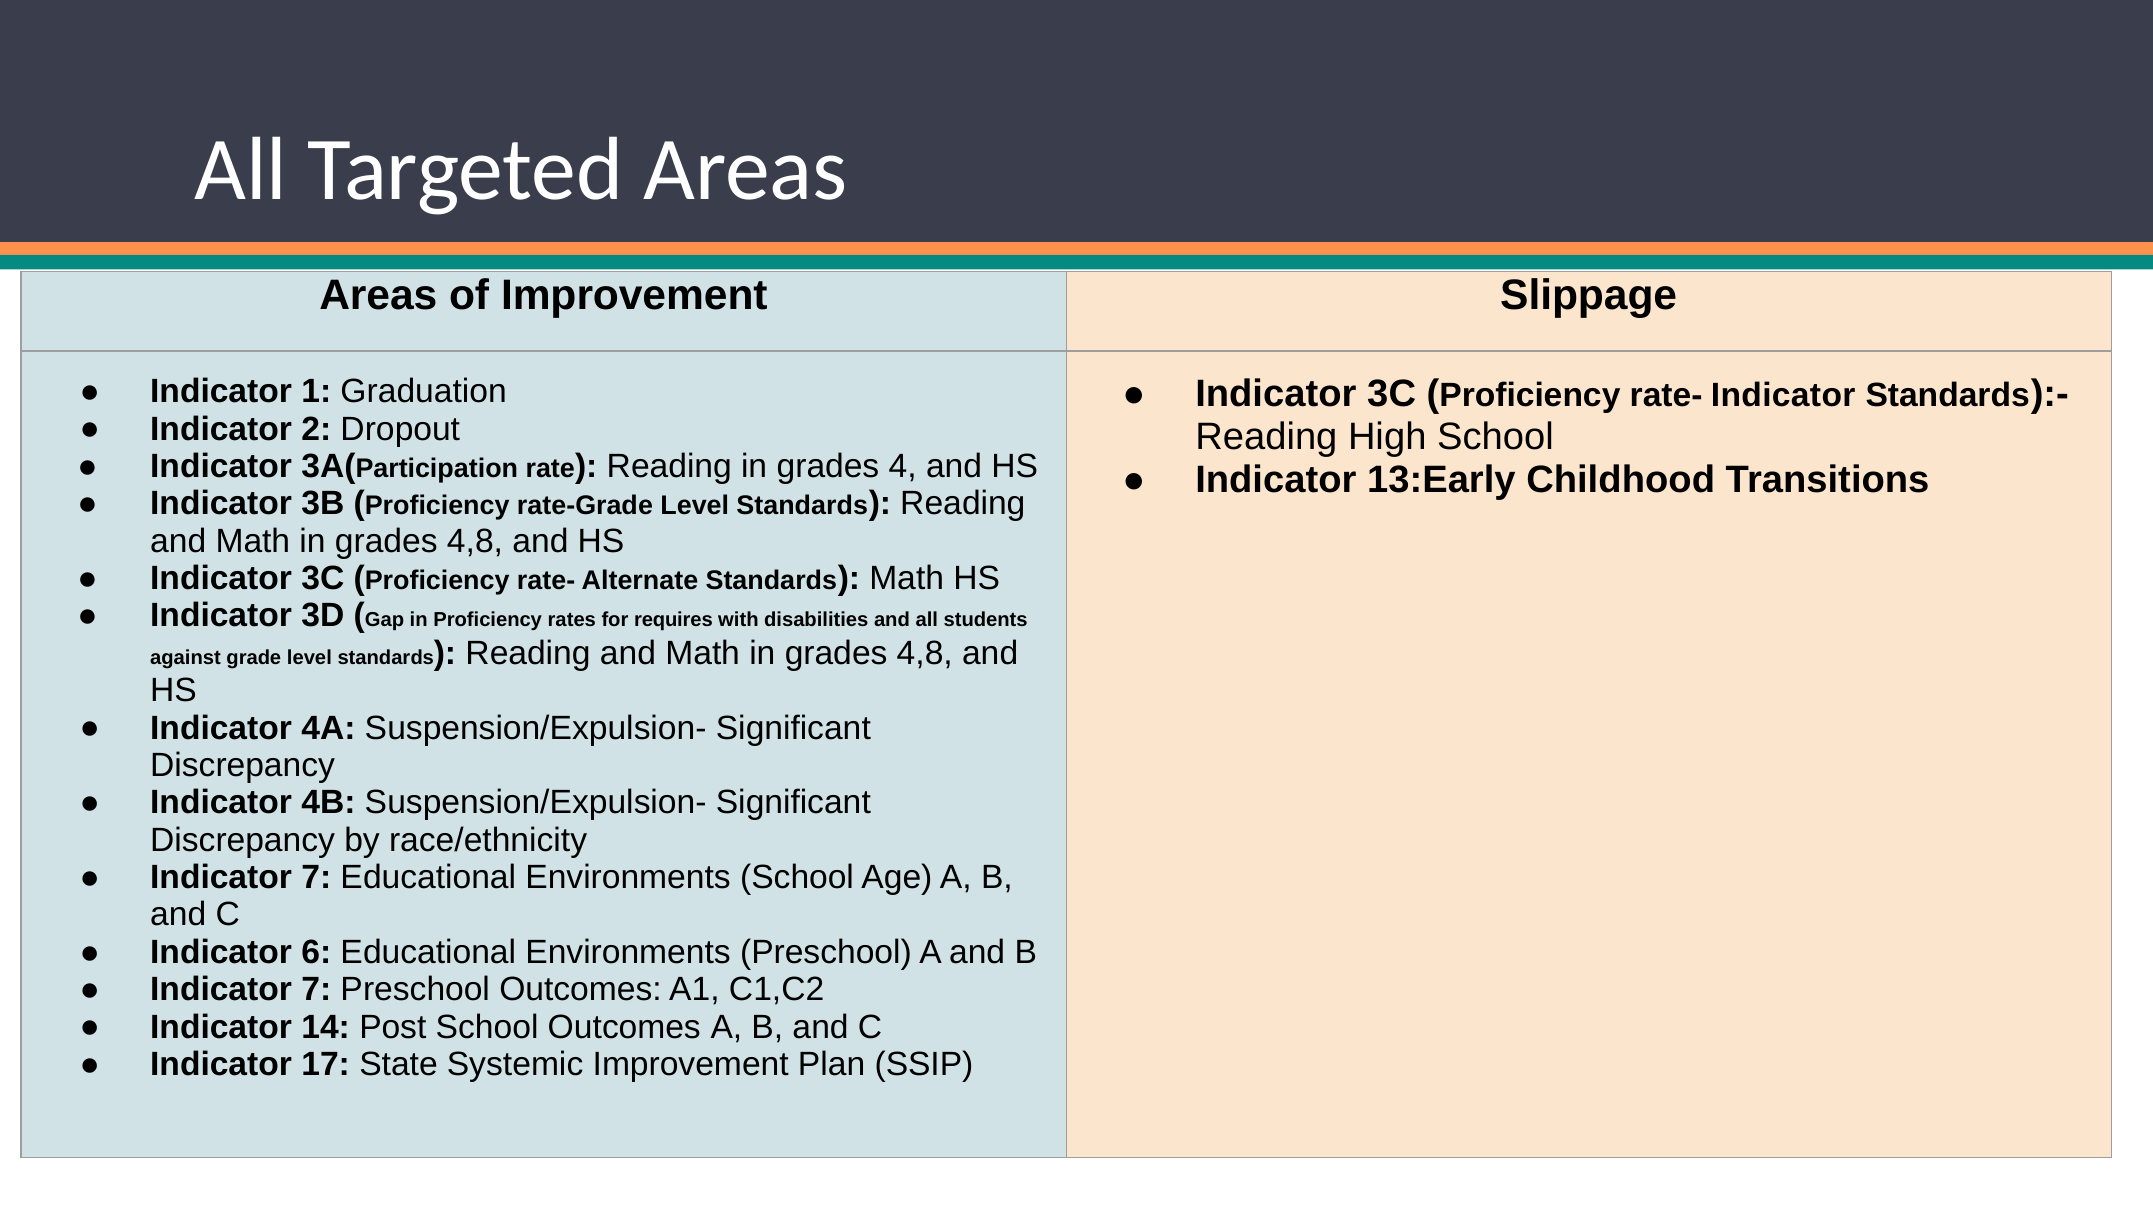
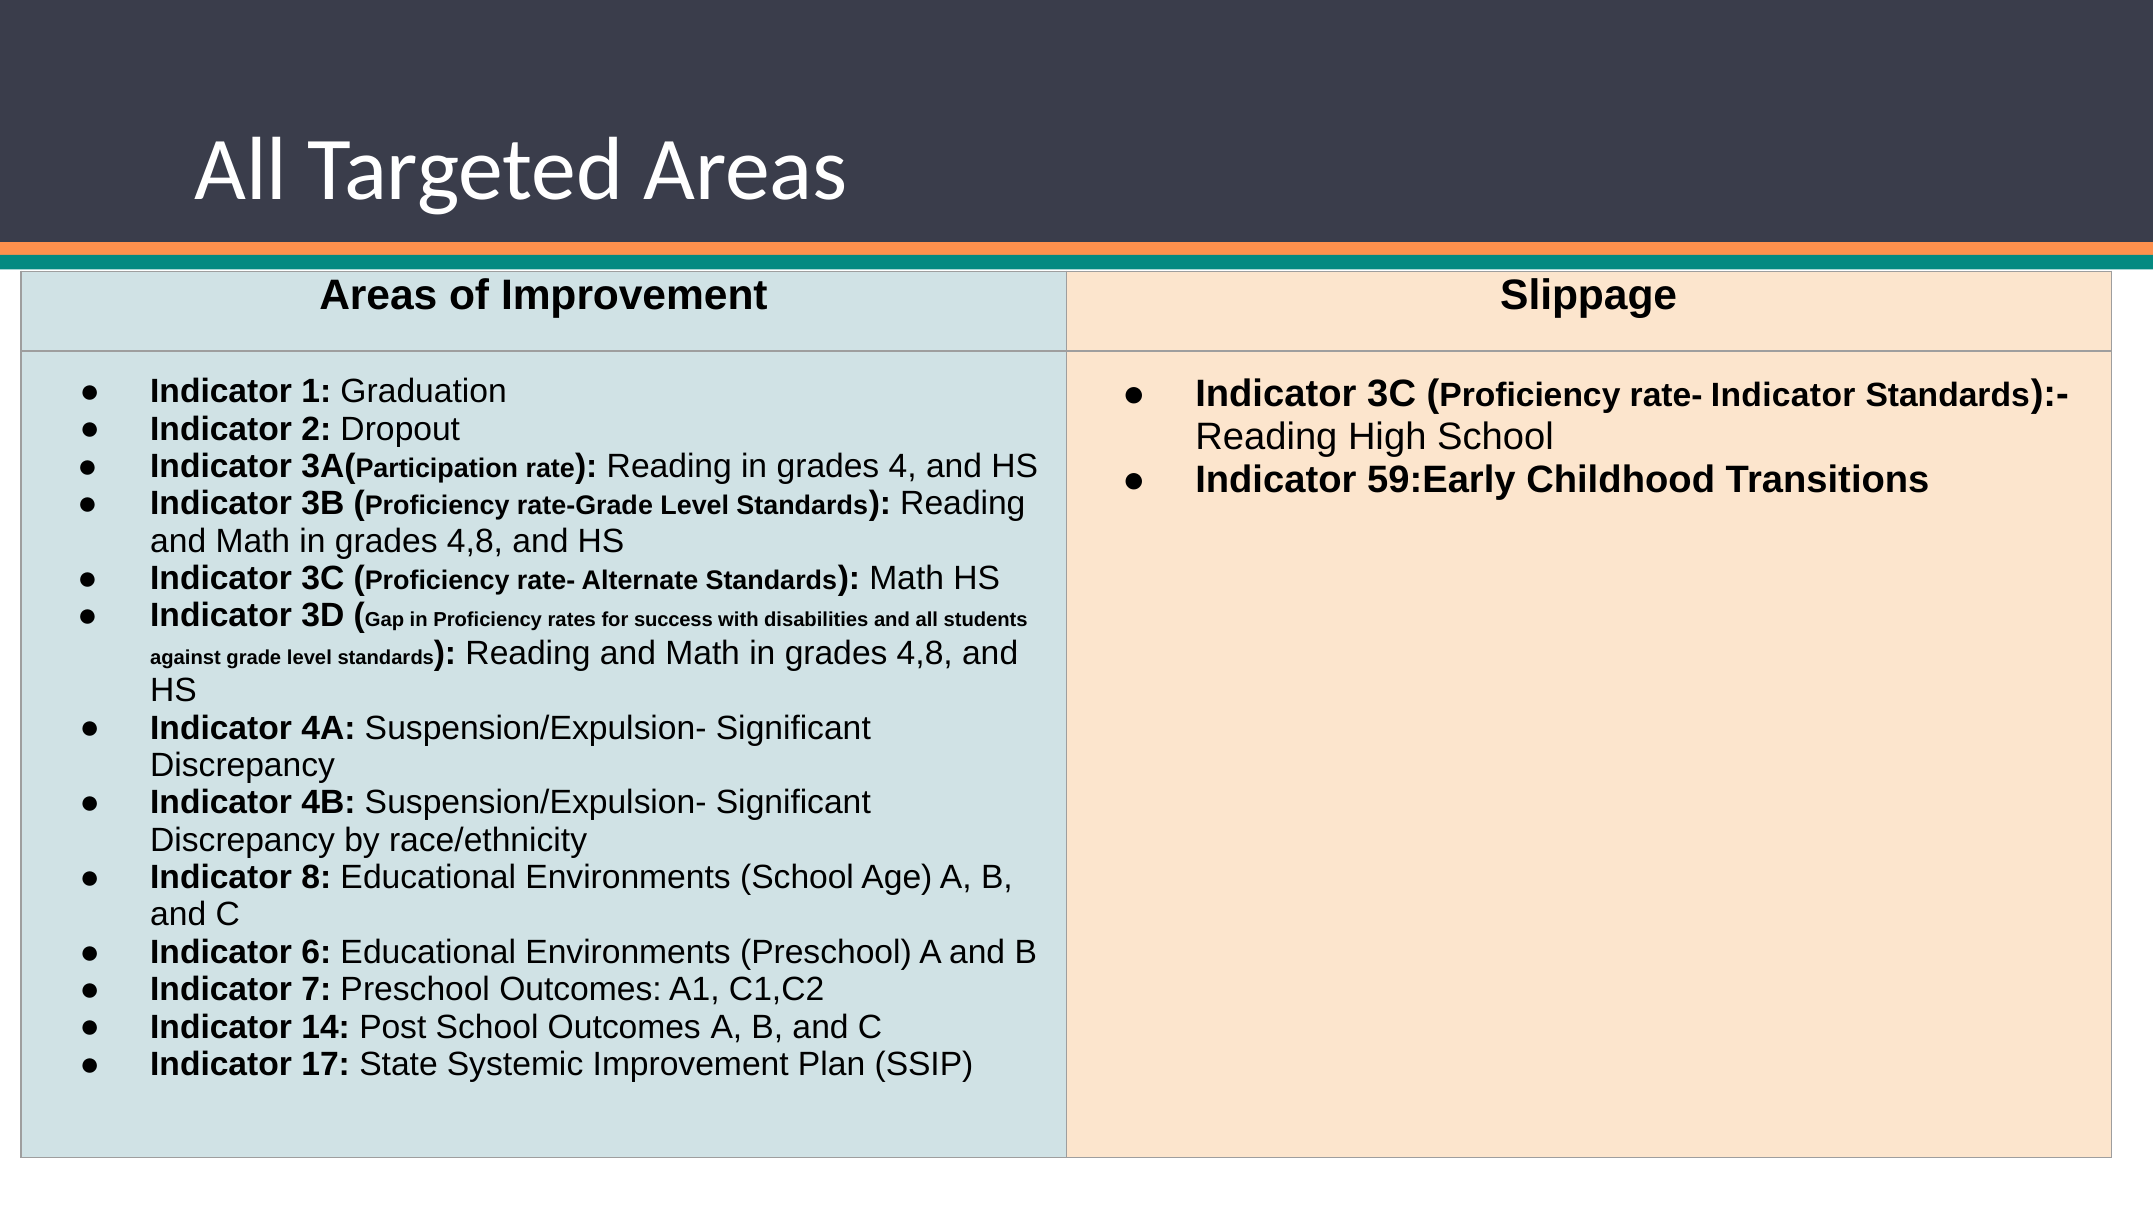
13:Early: 13:Early -> 59:Early (1441, 480)
requires: requires -> success (673, 620)
7: 7 -> 8 (316, 878)
